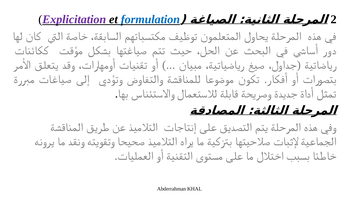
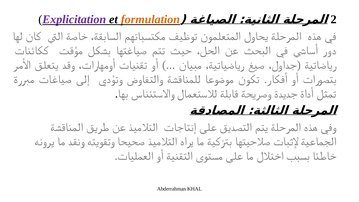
formulation colour: blue -> orange (150, 19)
